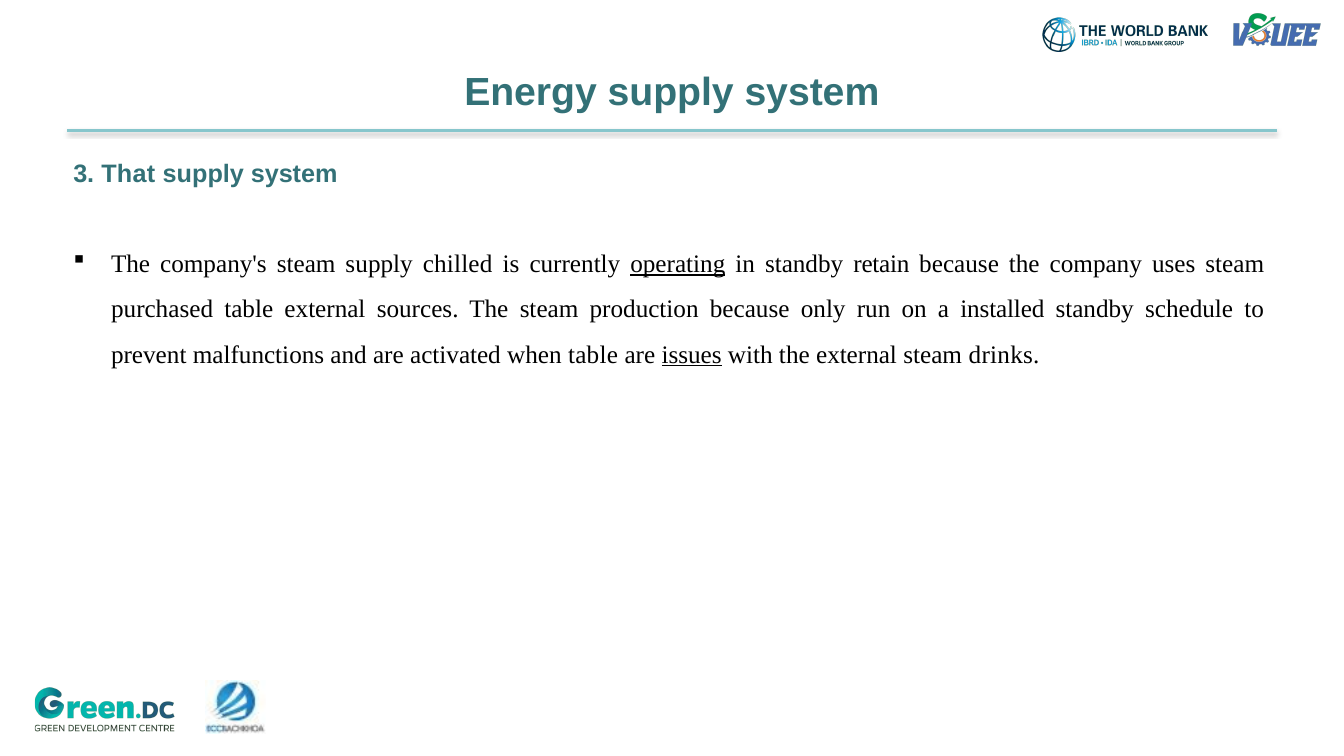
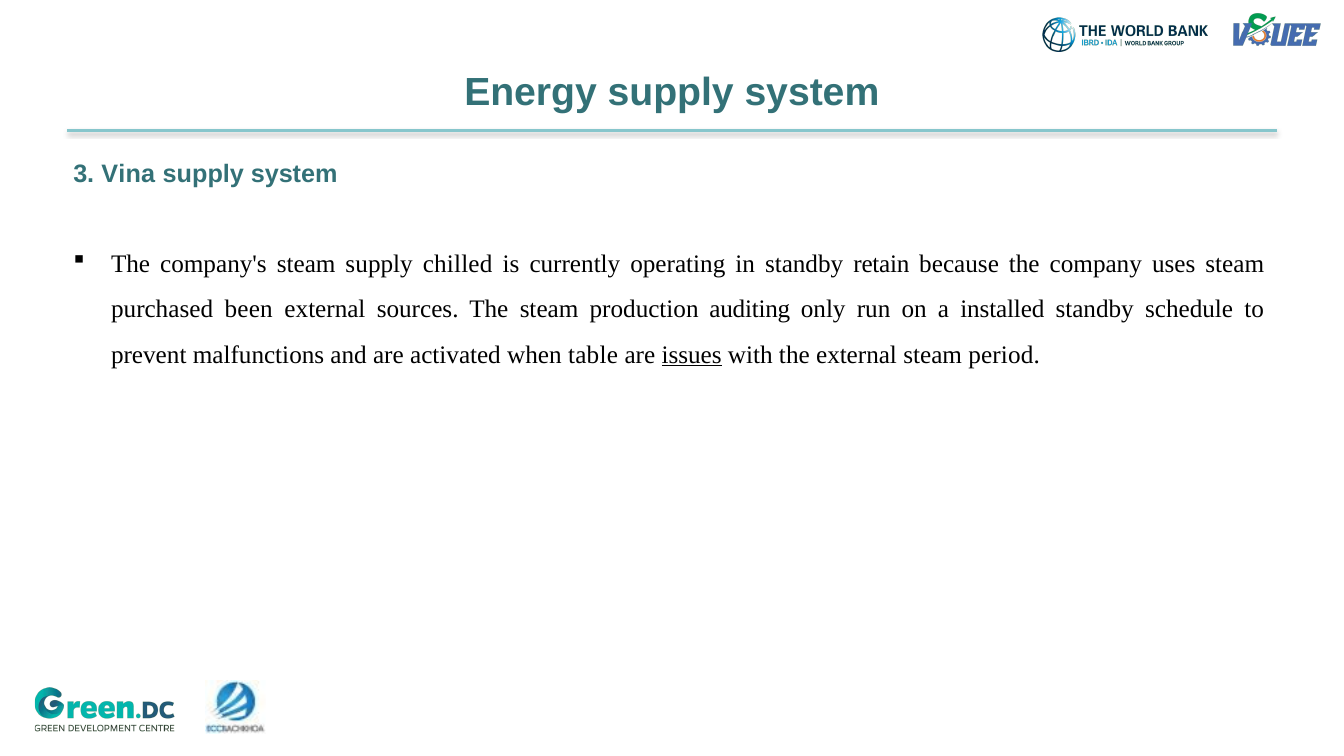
That: That -> Vina (128, 174)
operating underline: present -> none (678, 264)
purchased table: table -> been (249, 309)
production because: because -> auditing (750, 309)
drinks: drinks -> period (1004, 355)
